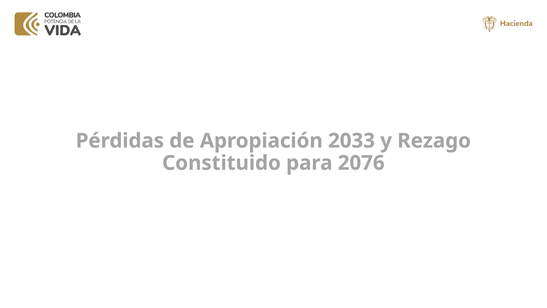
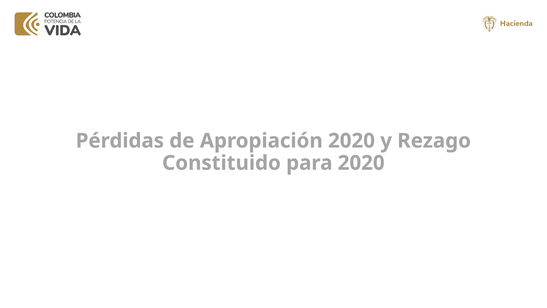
Apropiación 2033: 2033 -> 2020 (352, 141)
para 2076: 2076 -> 2020 (361, 163)
